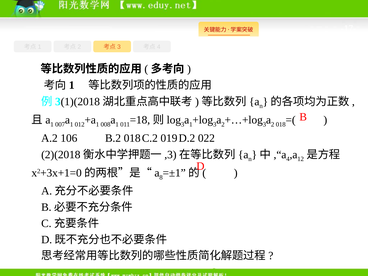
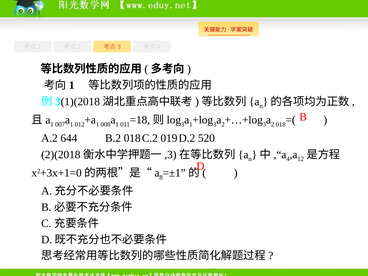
106: 106 -> 644 (69, 138)
022: 022 -> 520 (206, 138)
